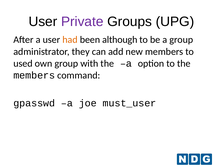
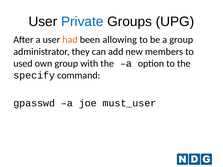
Private colour: purple -> blue (82, 22)
although: although -> allowing (120, 40)
members: members -> specify (34, 75)
